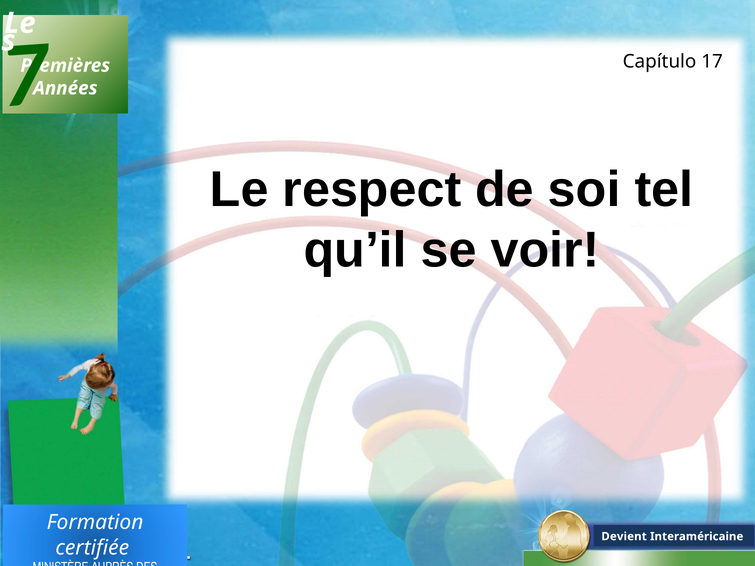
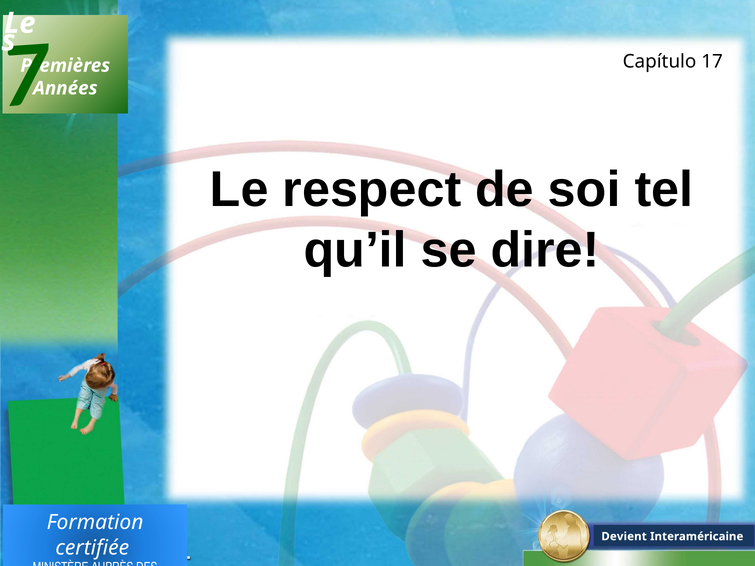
voir: voir -> dire (545, 250)
